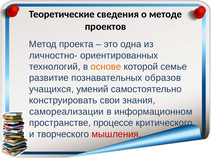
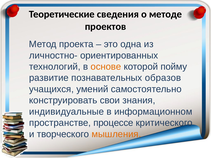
семье: семье -> пойму (174, 67)
самореализации: самореализации -> индивидуальные (67, 112)
мышления colour: red -> orange (116, 134)
